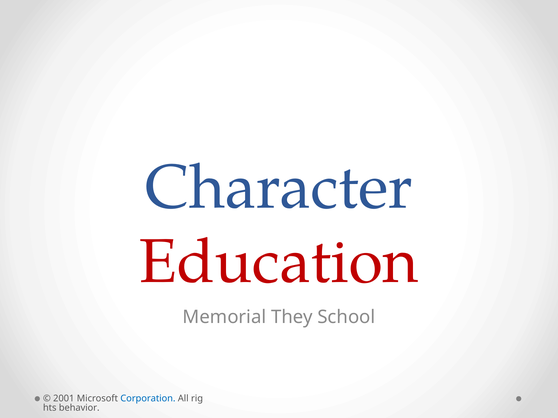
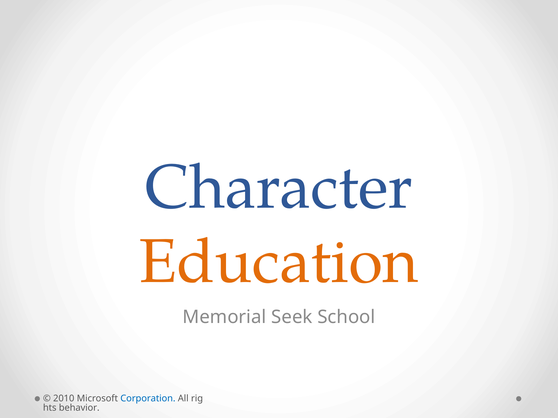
Education colour: red -> orange (279, 262)
They: They -> Seek (292, 317)
2001: 2001 -> 2010 (64, 399)
